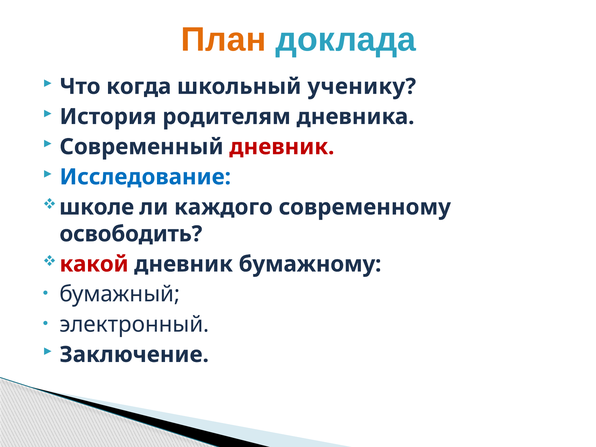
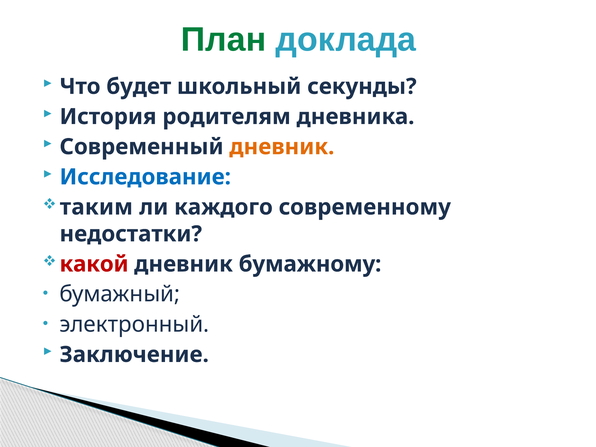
План colour: orange -> green (224, 40)
когда: когда -> будет (139, 87)
ученику: ученику -> секунды (362, 87)
дневник colour: red -> orange (282, 147)
школе: школе -> таким (96, 207)
освободить: освободить -> недостатки (131, 234)
